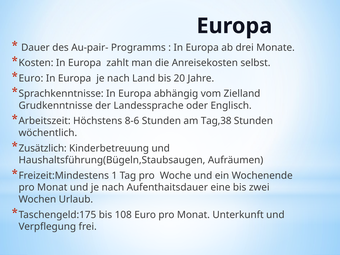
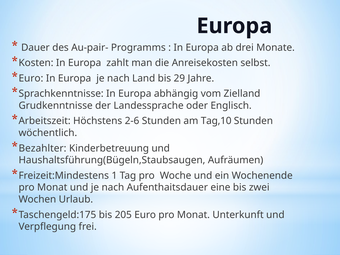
20: 20 -> 29 (179, 78)
8-6: 8-6 -> 2-6 (132, 121)
Tag,38: Tag,38 -> Tag,10 (216, 121)
Zusätzlich: Zusätzlich -> Bezahlter (43, 148)
108: 108 -> 205 (123, 215)
